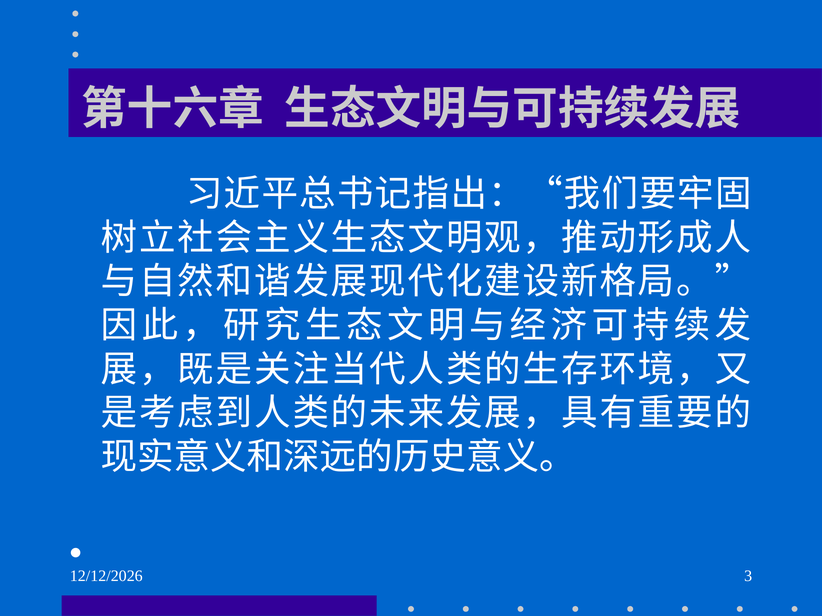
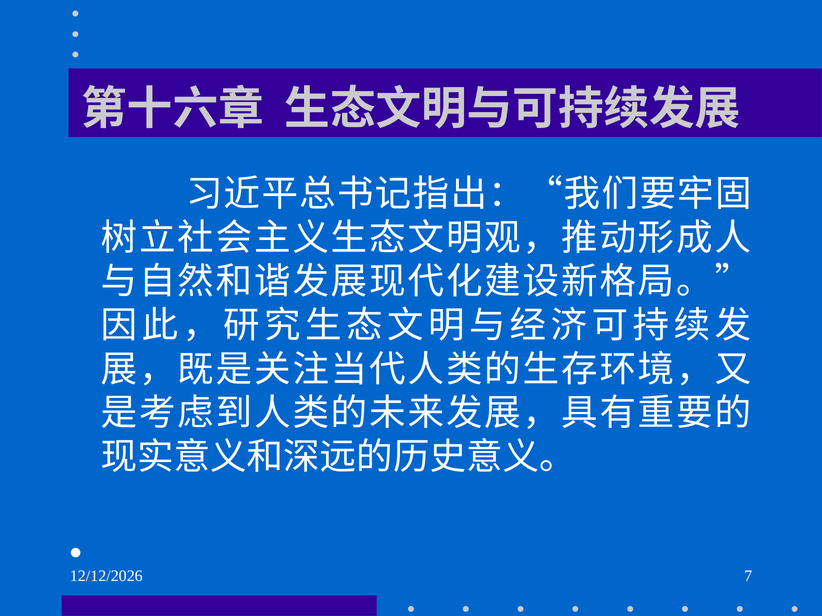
3: 3 -> 7 (748, 577)
